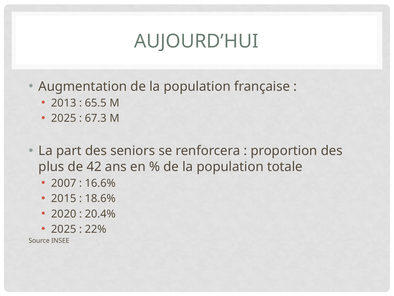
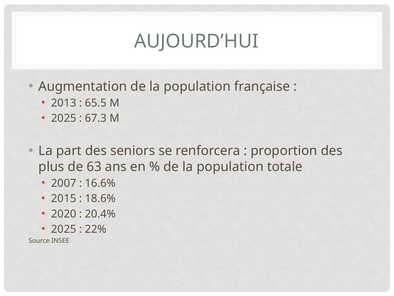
42: 42 -> 63 (94, 166)
